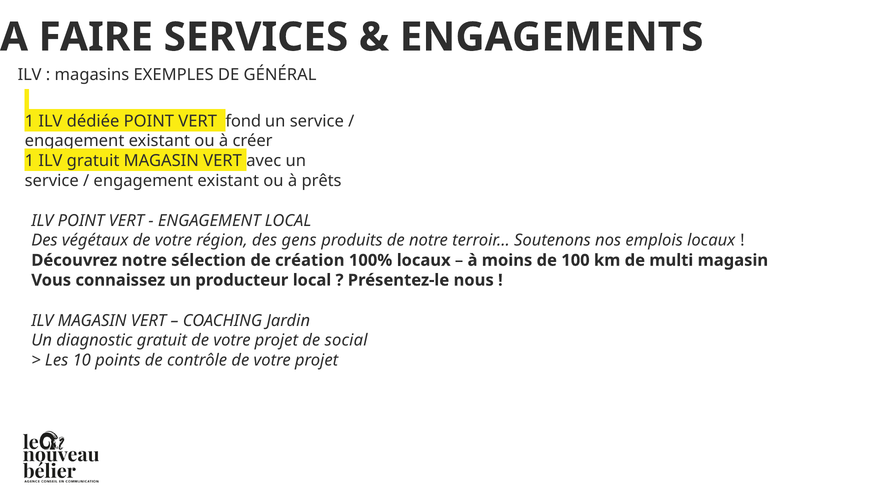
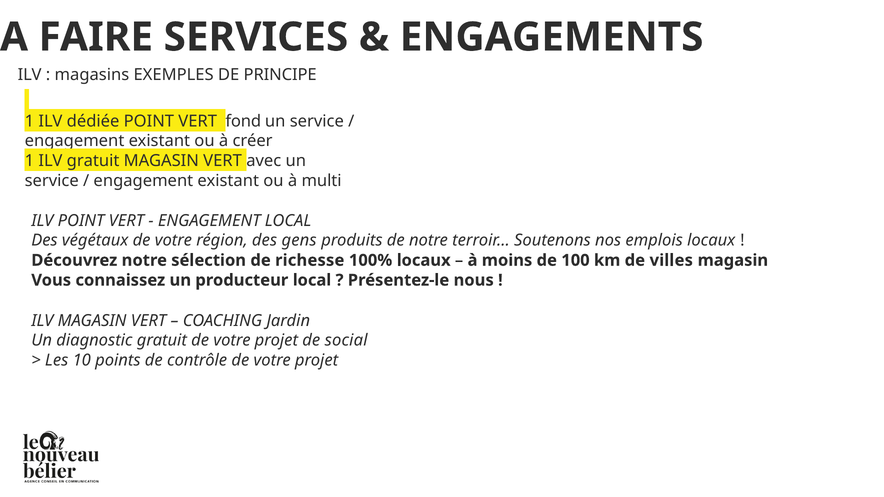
GÉNÉRAL: GÉNÉRAL -> PRINCIPE (280, 75)
prêts: prêts -> multi (322, 181)
création: création -> richesse (310, 260)
multi: multi -> villes (671, 260)
